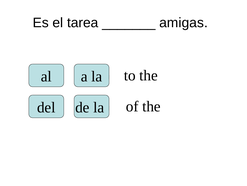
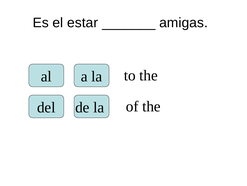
tarea: tarea -> estar (83, 23)
